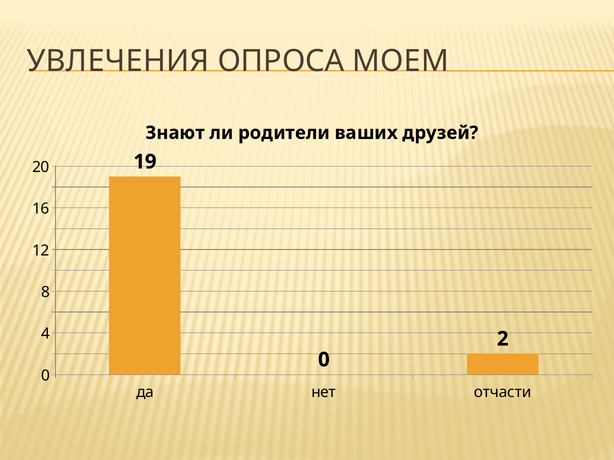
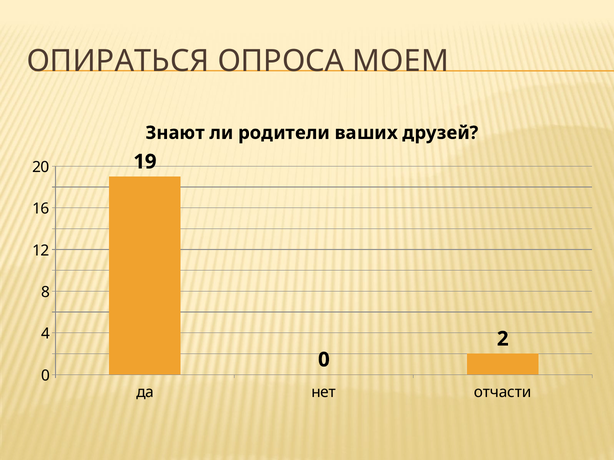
УВЛЕЧЕНИЯ: УВЛЕЧЕНИЯ -> ОПИРАТЬСЯ (118, 61)
